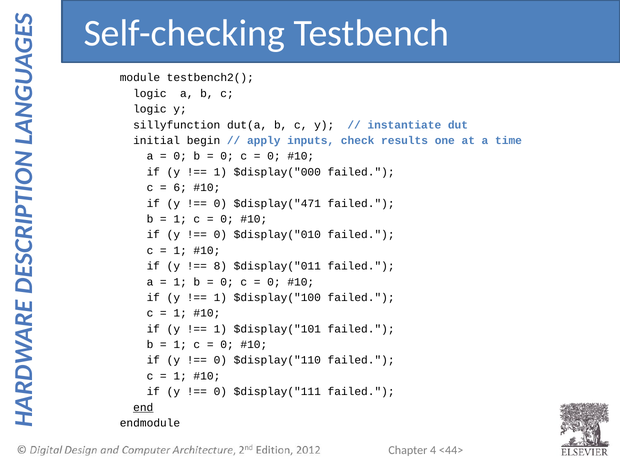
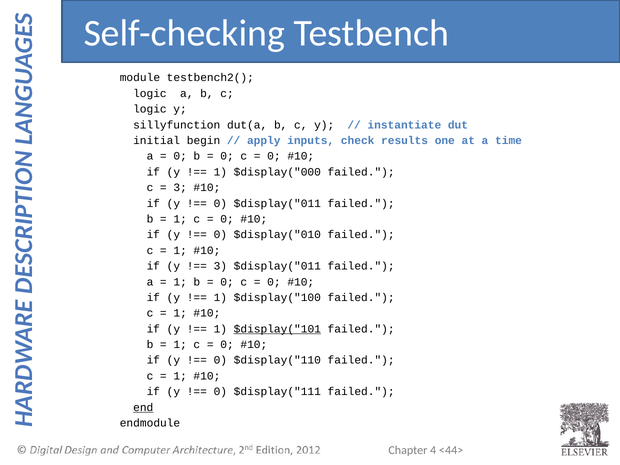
6: 6 -> 3 (180, 188)
0 $display("471: $display("471 -> $display("011 (277, 203)
8: 8 -> 3 (220, 266)
$display("101 underline: none -> present (277, 329)
